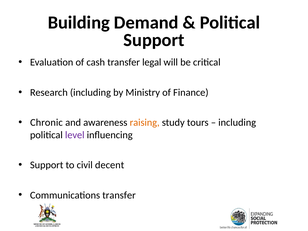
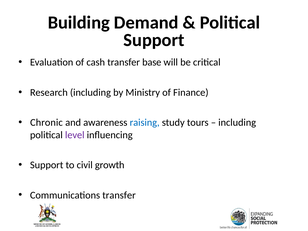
legal: legal -> base (152, 62)
raising colour: orange -> blue (145, 123)
decent: decent -> growth (110, 165)
